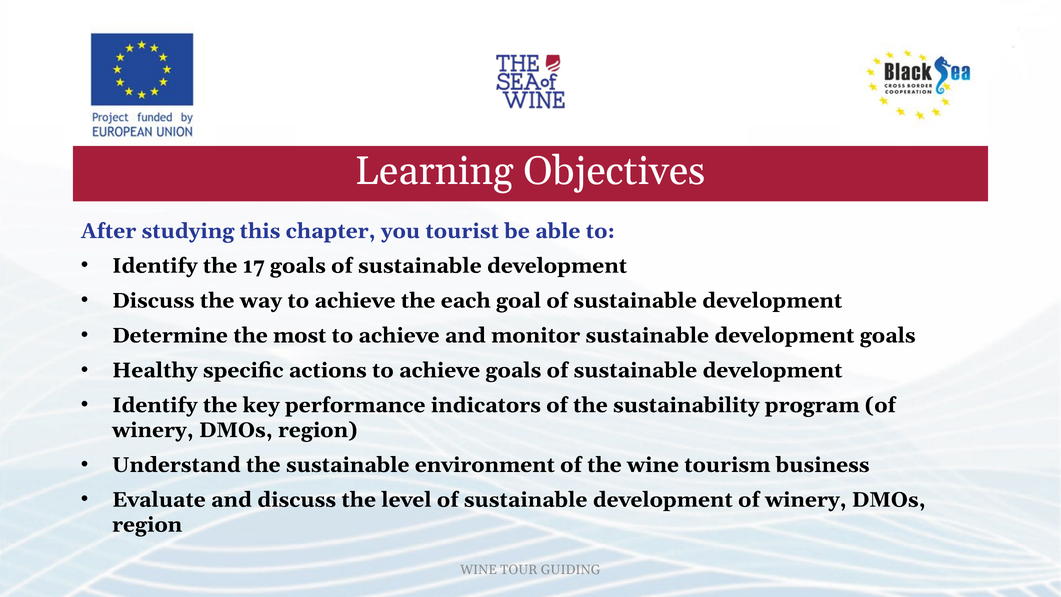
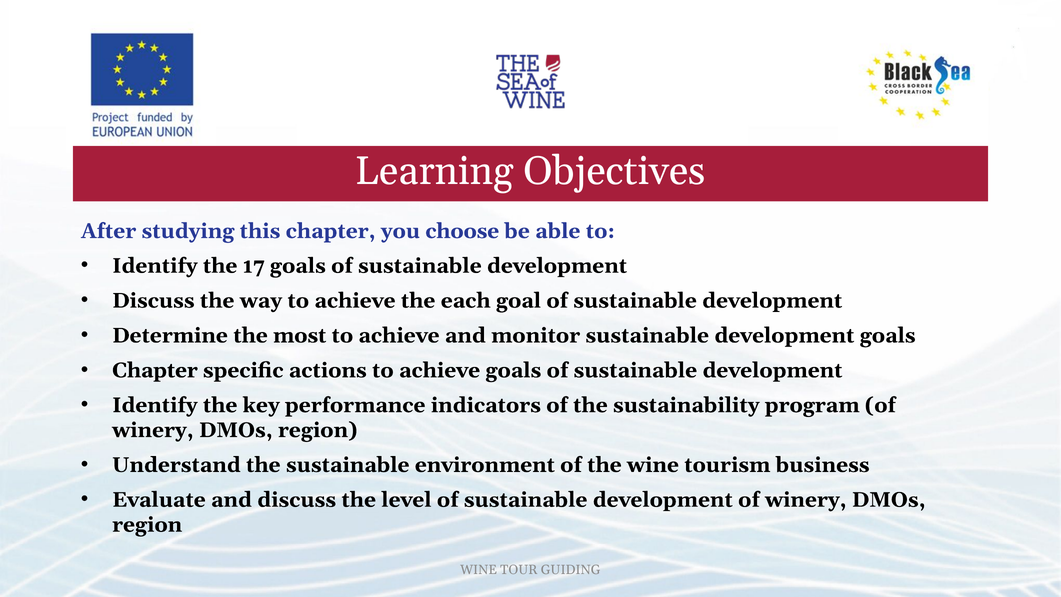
tourist: tourist -> choose (462, 231)
Healthy: Healthy -> Chapter (155, 370)
